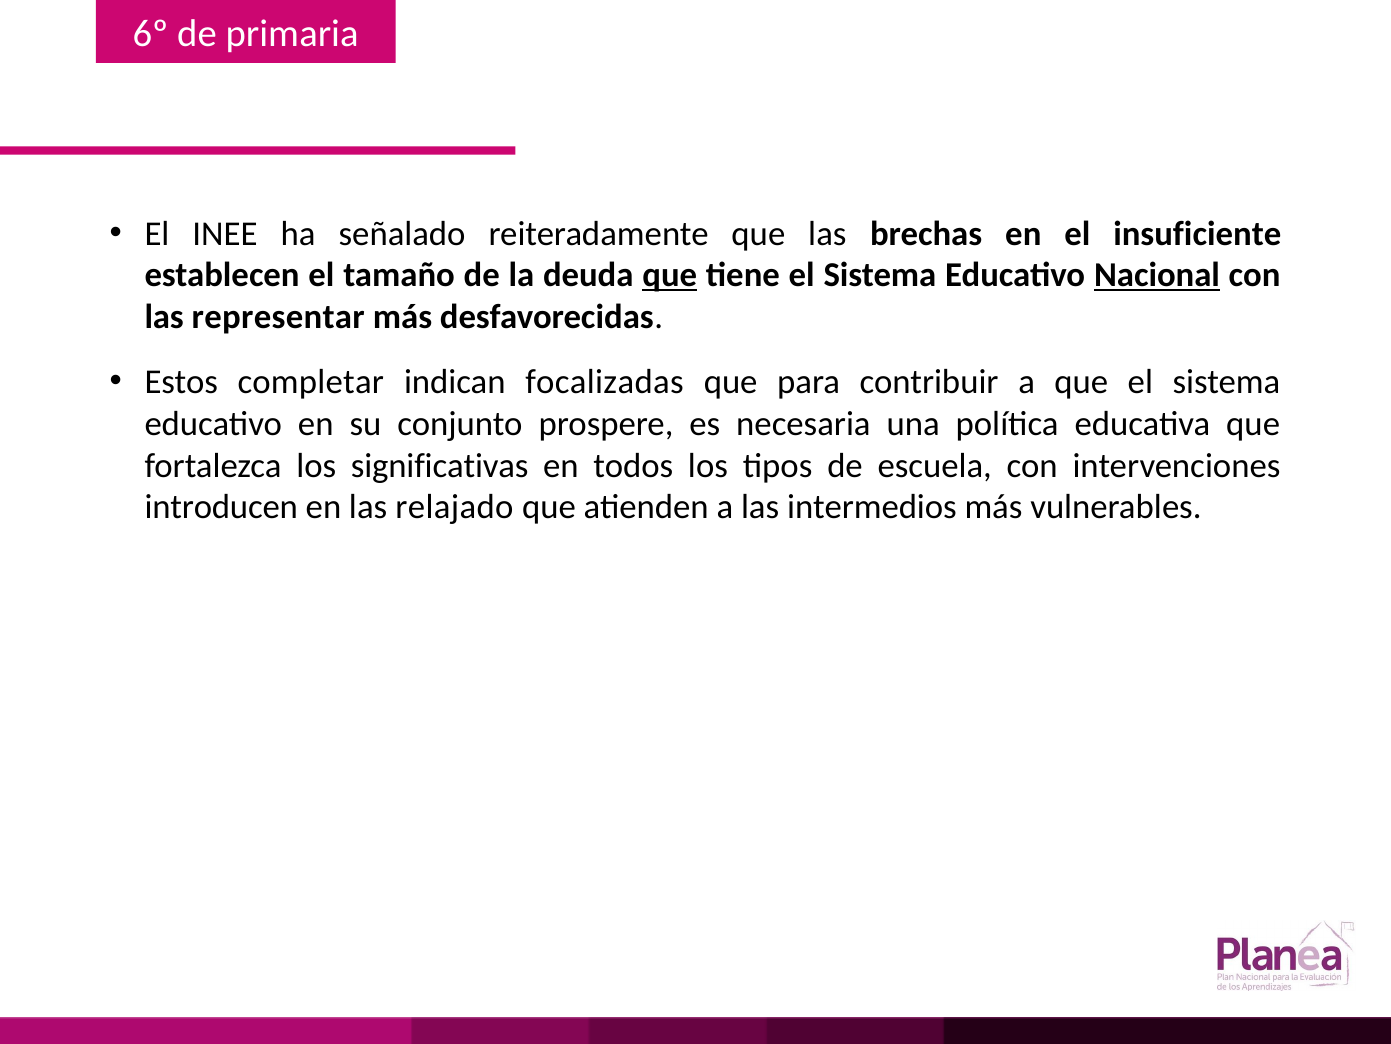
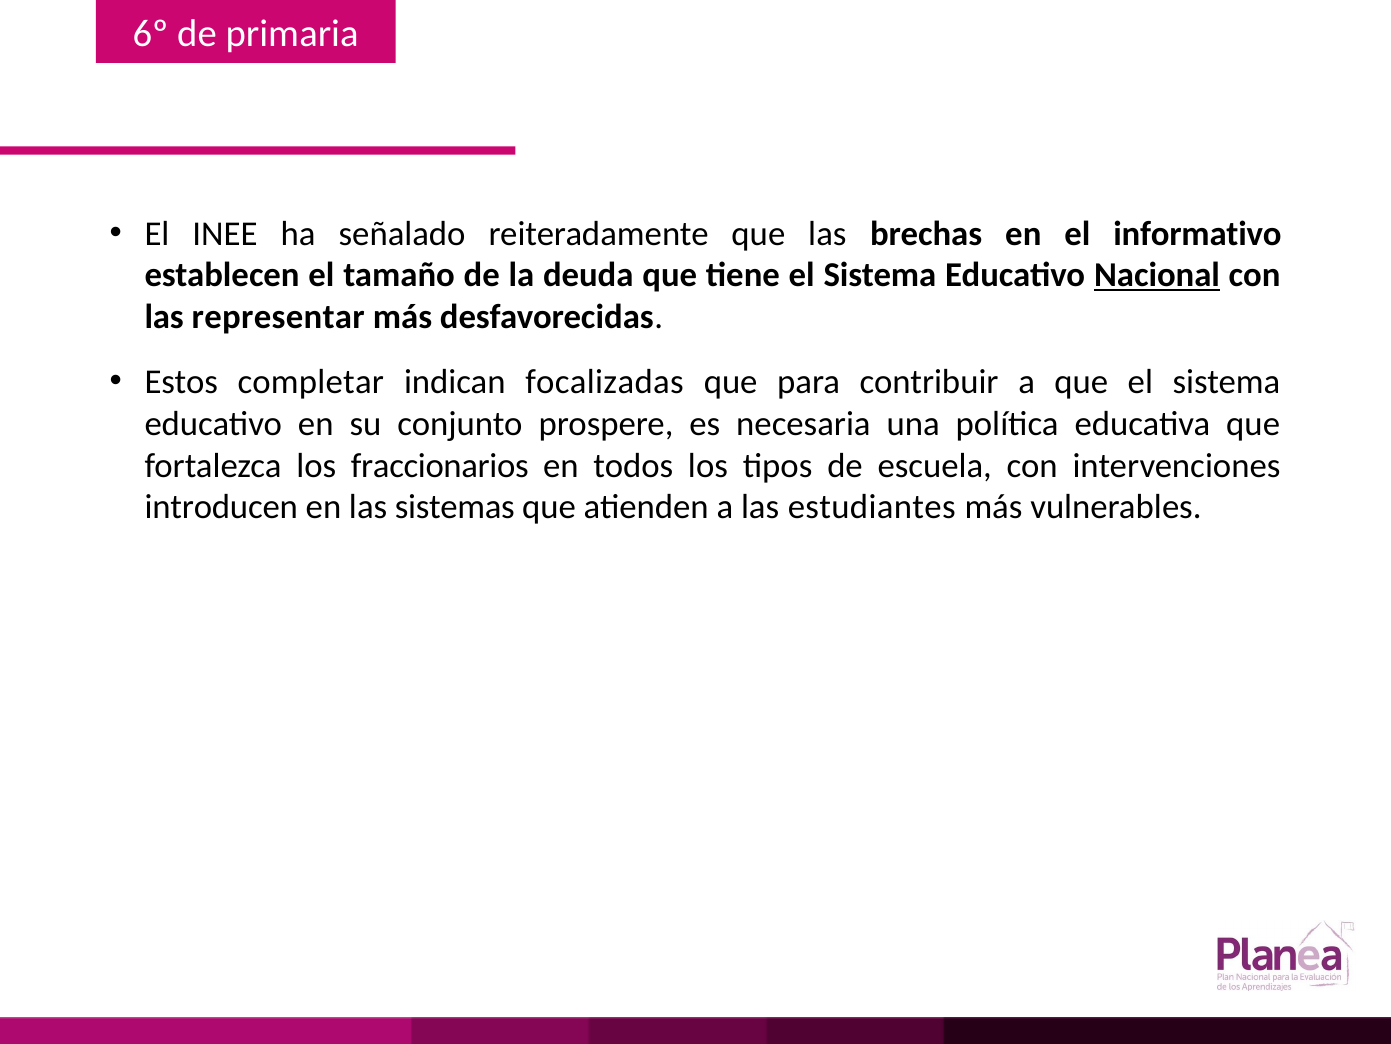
insuficiente: insuficiente -> informativo (1197, 233)
que underline: present -> none (670, 275)
significativas: significativas -> fraccionarios (440, 465)
relajado: relajado -> sistemas (455, 507)
intermedios: intermedios -> estudiantes (872, 507)
